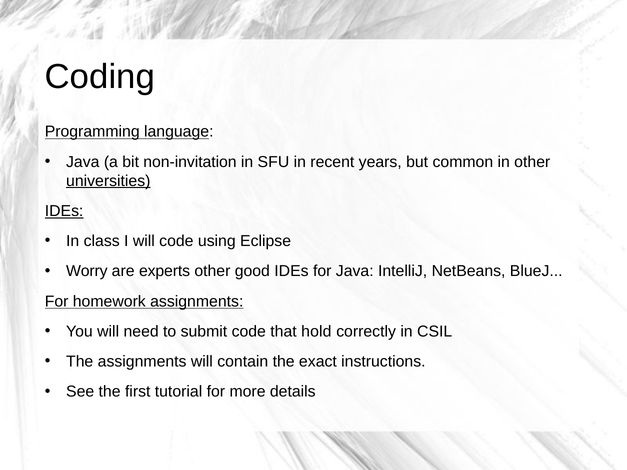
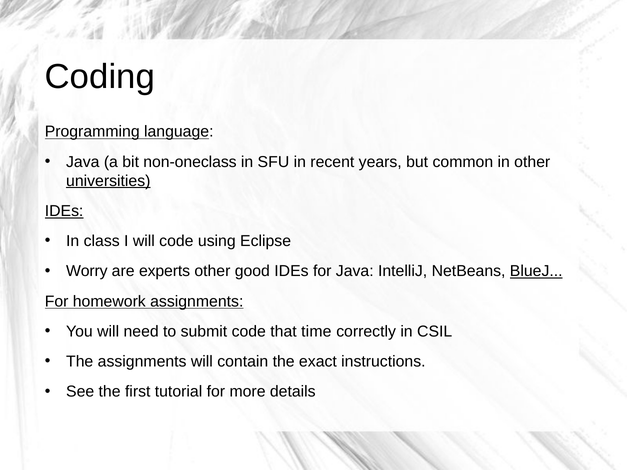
non-invitation: non-invitation -> non-oneclass (190, 162)
BlueJ underline: none -> present (536, 271)
hold: hold -> time (316, 332)
